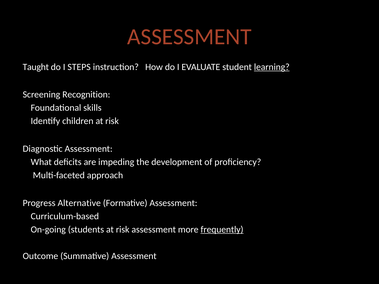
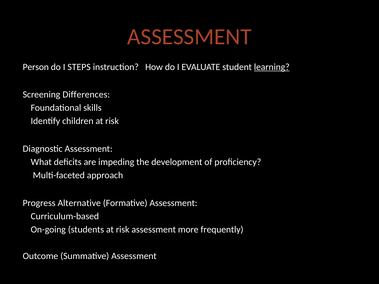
Taught: Taught -> Person (36, 67)
Recognition: Recognition -> Differences (86, 95)
frequently underline: present -> none (222, 230)
